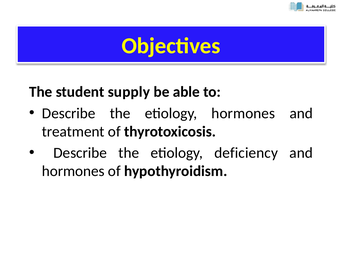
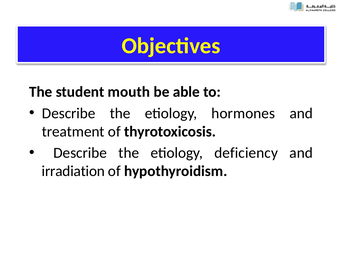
supply: supply -> mouth (129, 92)
hormones: hormones -> irradiation (73, 171)
